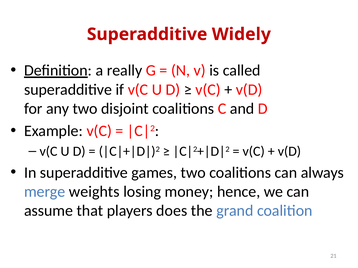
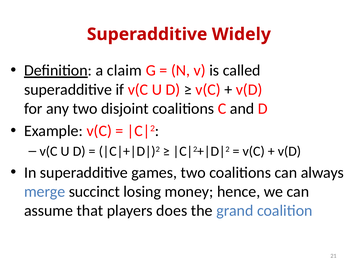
really: really -> claim (124, 71)
weights: weights -> succinct (94, 192)
